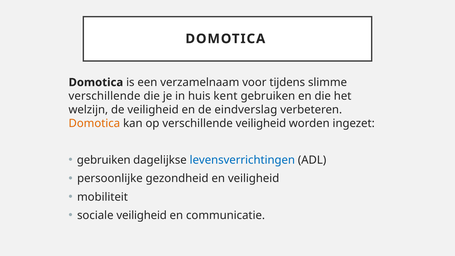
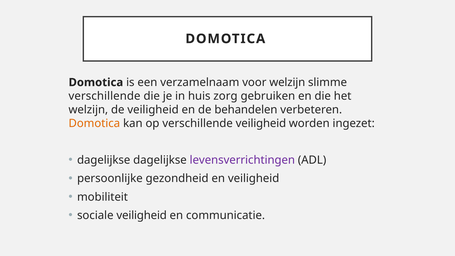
voor tijdens: tijdens -> welzijn (287, 82)
kent: kent -> zorg (225, 96)
eindverslag: eindverslag -> behandelen (246, 110)
gebruiken: gebruiken -> dagelijkse (104, 160)
levensverrichtingen colour: blue -> purple (242, 160)
